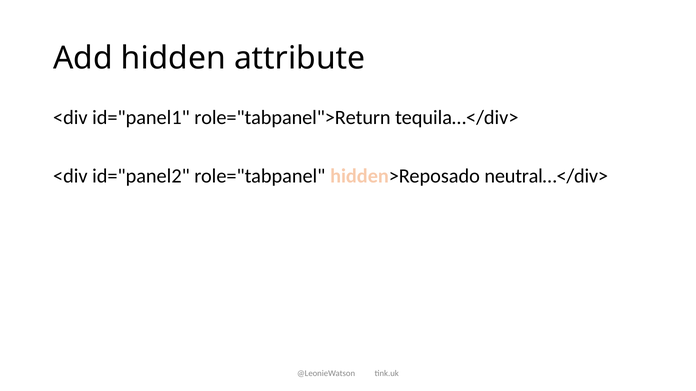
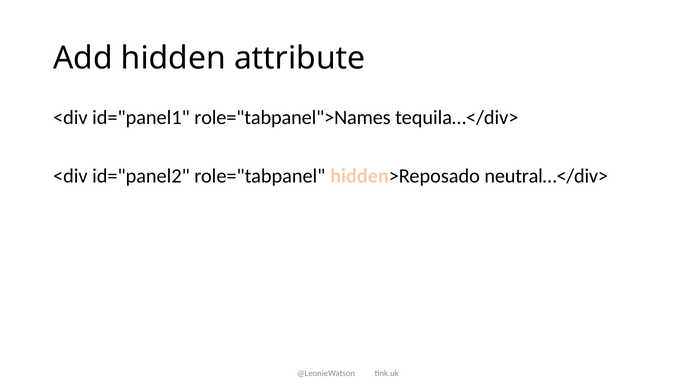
role="tabpanel">Return: role="tabpanel">Return -> role="tabpanel">Names (293, 118)
